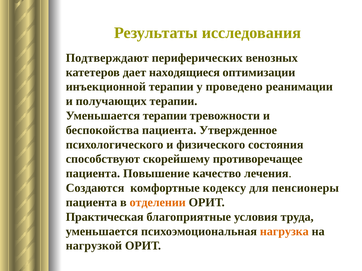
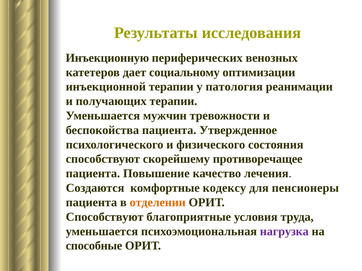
Подтверждают: Подтверждают -> Инъекционную (107, 58)
находящиеся: находящиеся -> социальному (184, 72)
проведено: проведено -> патология (234, 87)
Уменьшается терапии: терапии -> мужчин (165, 116)
Практическая: Практическая -> Способствуют (105, 217)
нагрузка colour: orange -> purple (284, 232)
нагрузкой: нагрузкой -> способные (94, 246)
